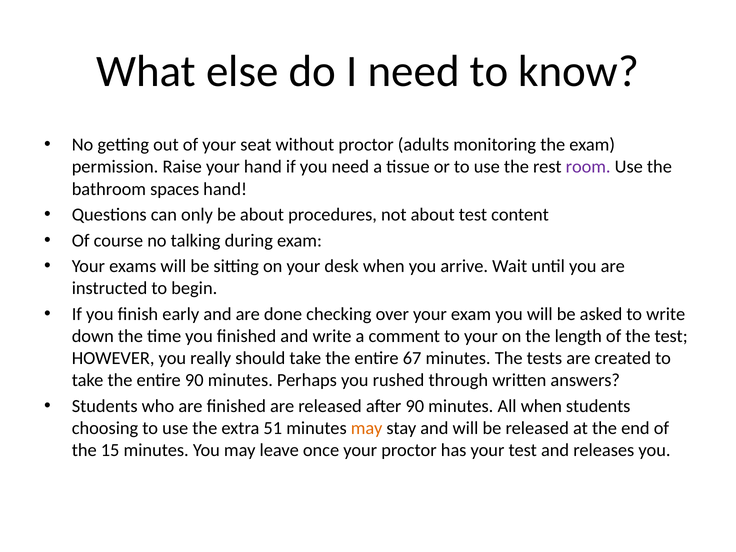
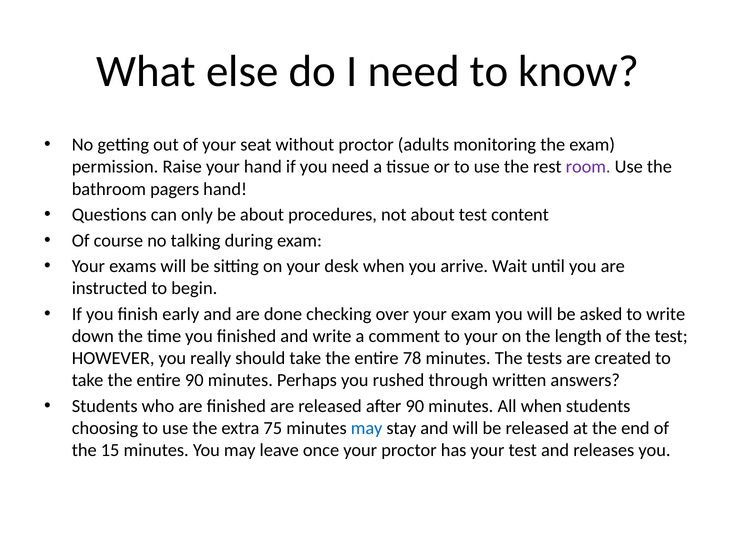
spaces: spaces -> pagers (175, 189)
67: 67 -> 78 (412, 358)
51: 51 -> 75 (273, 428)
may colour: orange -> blue (367, 428)
